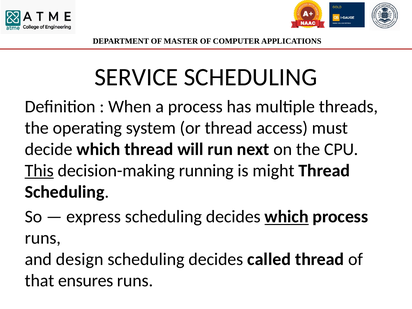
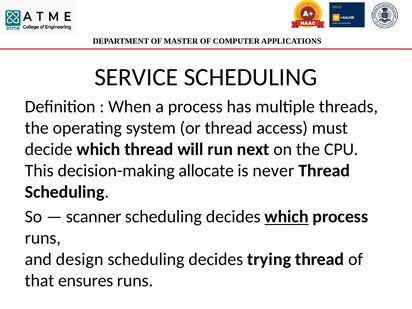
This underline: present -> none (39, 171)
running: running -> allocate (206, 171)
might: might -> never (273, 171)
express: express -> scanner (94, 217)
called: called -> trying (269, 259)
